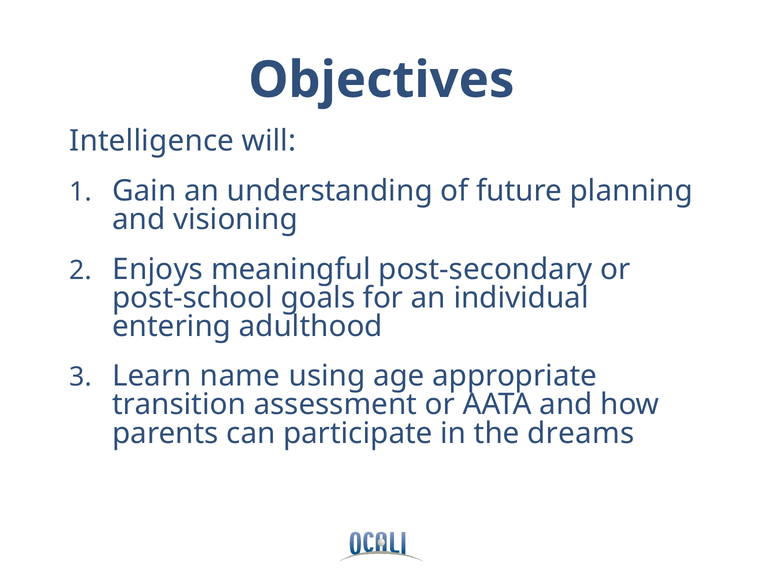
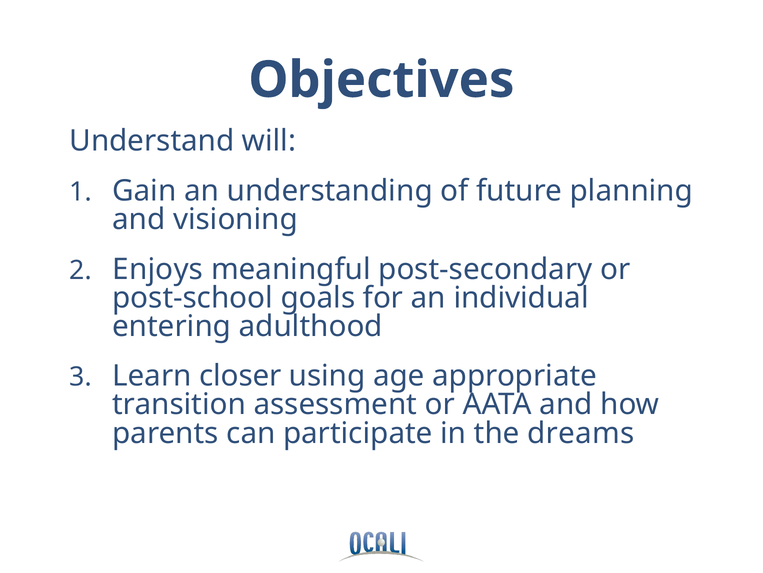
Intelligence: Intelligence -> Understand (152, 141)
name: name -> closer (240, 376)
